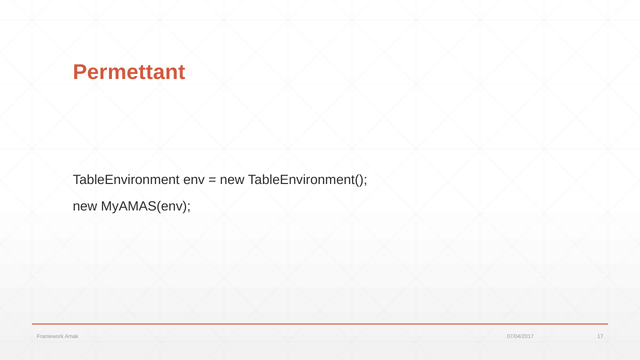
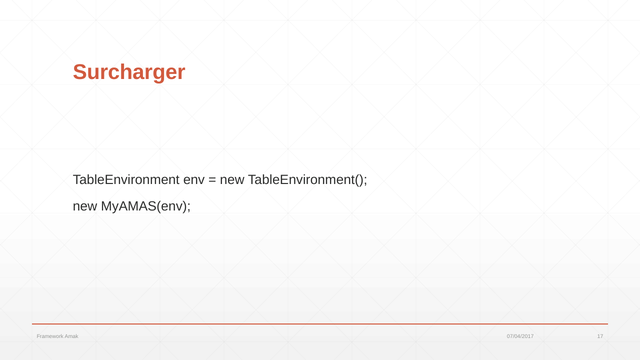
Permettant: Permettant -> Surcharger (129, 72)
